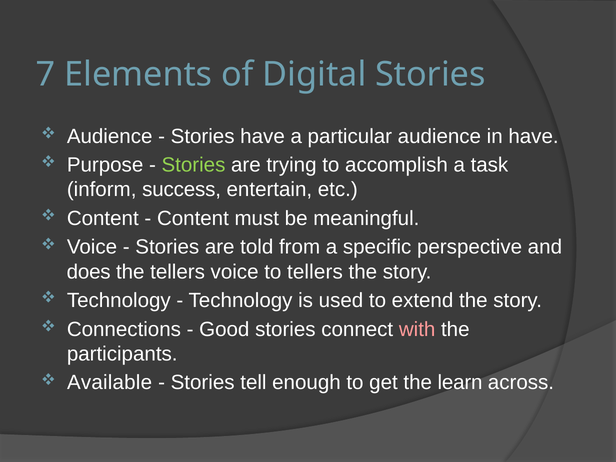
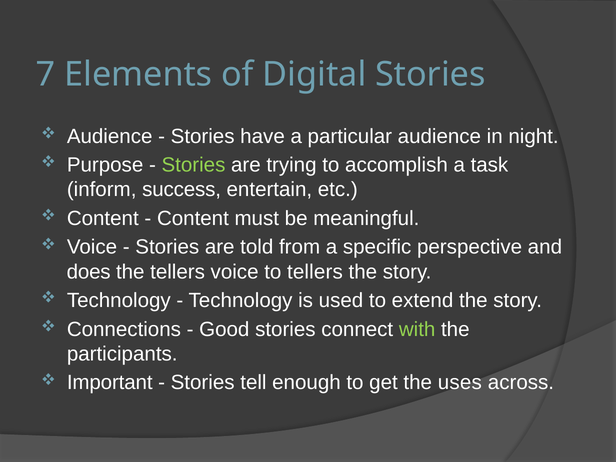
in have: have -> night (534, 136)
with colour: pink -> light green (417, 329)
Available: Available -> Important (110, 383)
learn: learn -> uses (460, 383)
